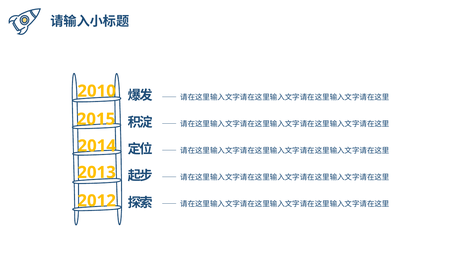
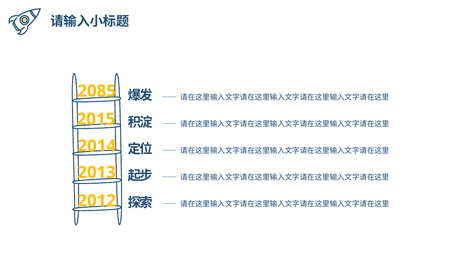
2010: 2010 -> 2085 (97, 91)
